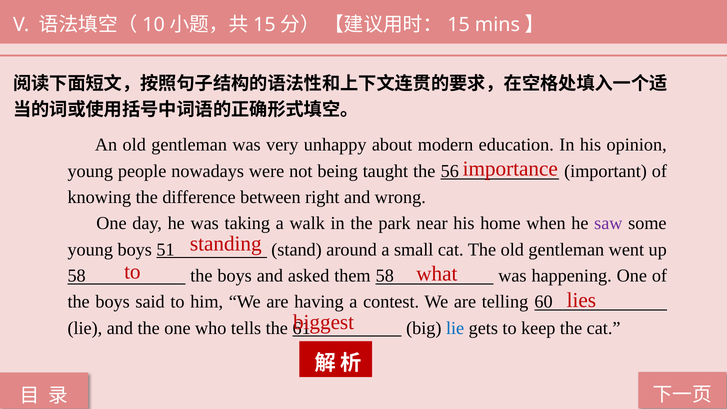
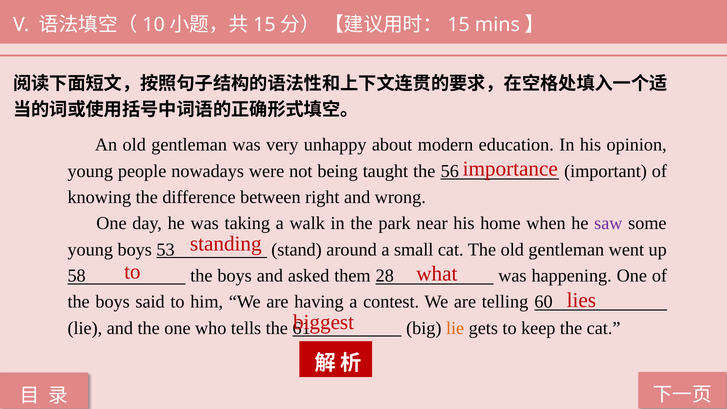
51: 51 -> 53 (166, 250)
them 58: 58 -> 28 (385, 276)
lie colour: blue -> orange (455, 328)
